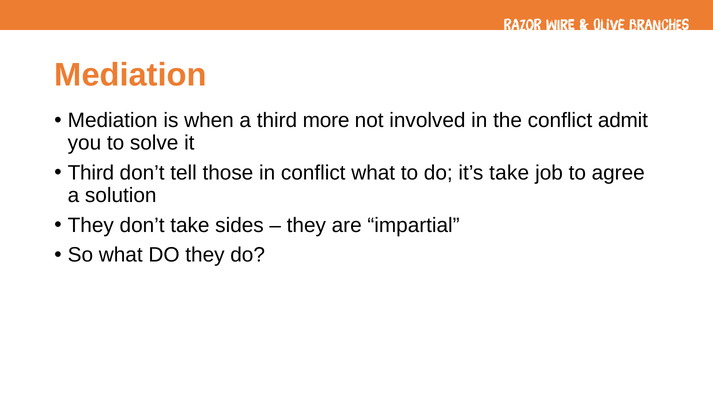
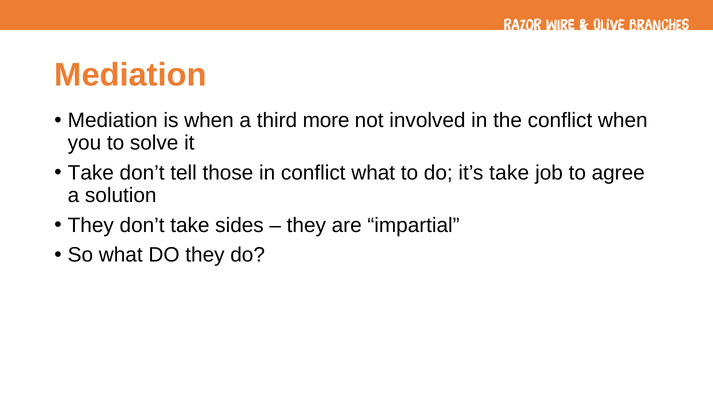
conflict admit: admit -> when (623, 121)
Third: Third -> Take (91, 173)
